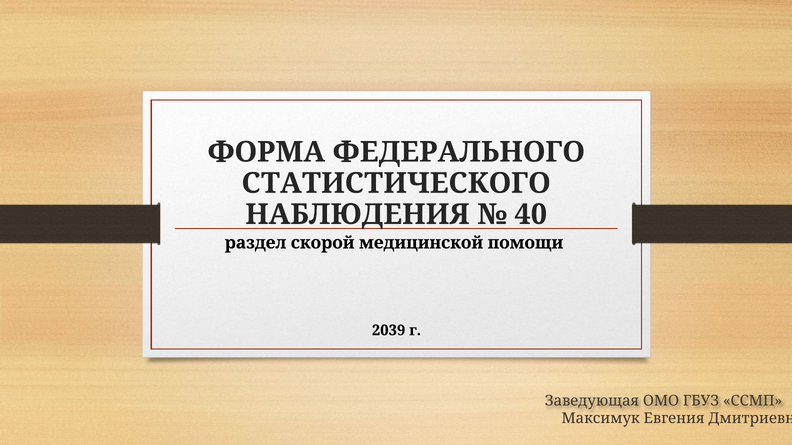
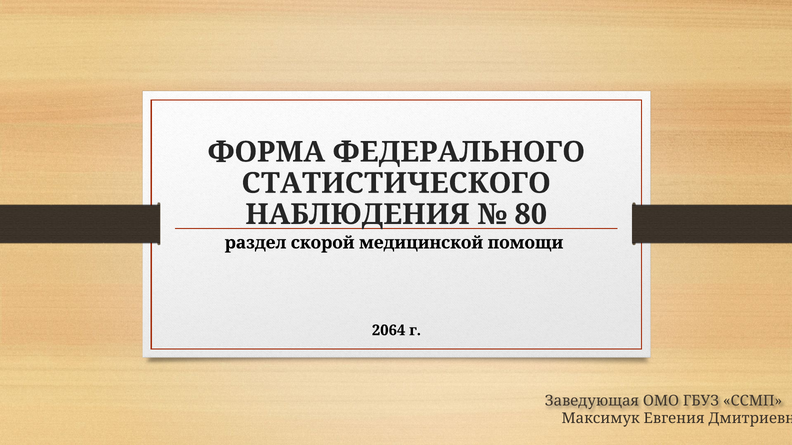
40: 40 -> 80 (531, 215)
2039: 2039 -> 2064 (389, 331)
